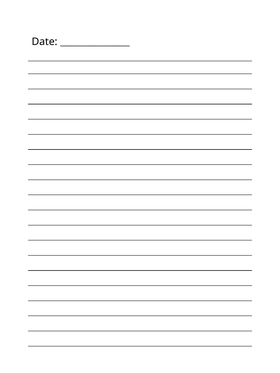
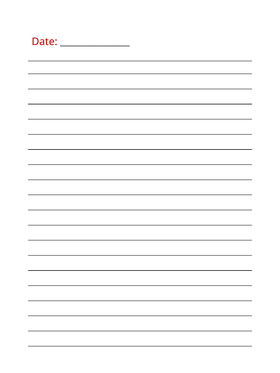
Date colour: black -> red (45, 42)
